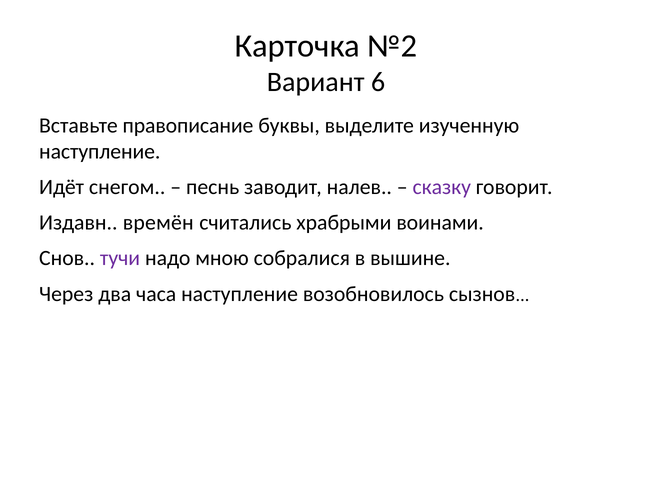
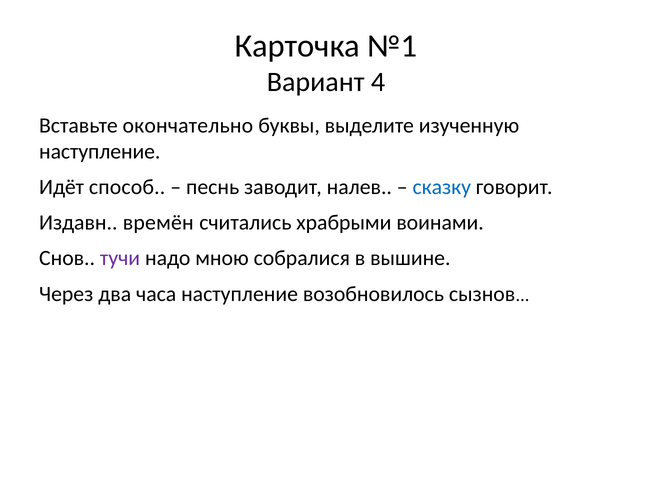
№2: №2 -> №1 (392, 46)
6: 6 -> 4 (378, 82)
правописание: правописание -> окончательно (188, 125)
снегом: снегом -> способ (127, 187)
сказку colour: purple -> blue (442, 187)
